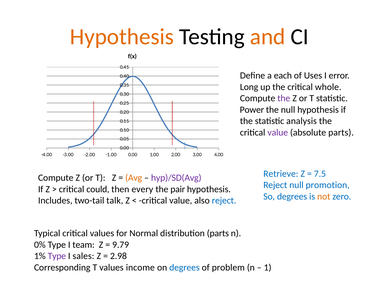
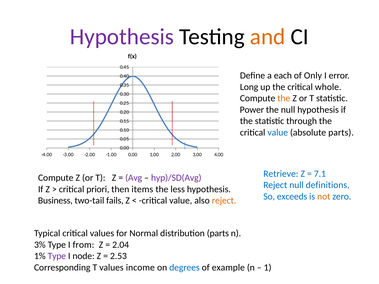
Hypothesis colour: orange -> purple (122, 37)
Uses: Uses -> Only (313, 76)
the colour: purple -> orange (284, 98)
analysis: analysis -> through (302, 121)
value colour: purple -> blue (278, 133)
7.5: 7.5 -> 7.1 (320, 174)
Avg colour: orange -> purple (134, 178)
promotion: promotion -> definitions (328, 185)
could: could -> priori (98, 189)
every: every -> items (142, 189)
pair: pair -> less (178, 189)
So degrees: degrees -> exceeds (292, 197)
Includes: Includes -> Business (55, 201)
talk: talk -> fails (115, 201)
reject colour: blue -> orange (224, 201)
0%: 0% -> 3% (40, 245)
team: team -> from (83, 245)
9.79: 9.79 -> 2.04 (121, 245)
sales: sales -> node (84, 256)
2.98: 2.98 -> 2.53 (118, 256)
problem: problem -> example (228, 268)
